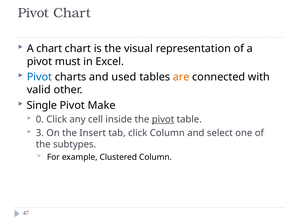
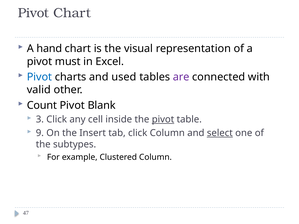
A chart: chart -> hand (49, 49)
are colour: orange -> purple (181, 77)
Single: Single -> Count (42, 105)
Make: Make -> Blank (102, 105)
0: 0 -> 3 (40, 120)
3: 3 -> 9 (40, 133)
select underline: none -> present (220, 133)
